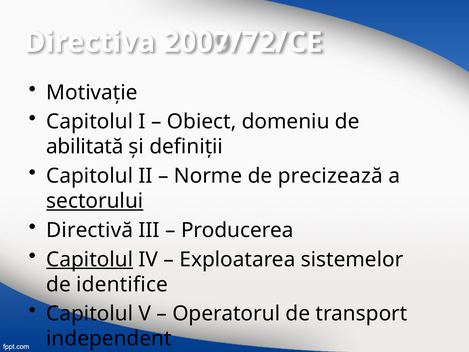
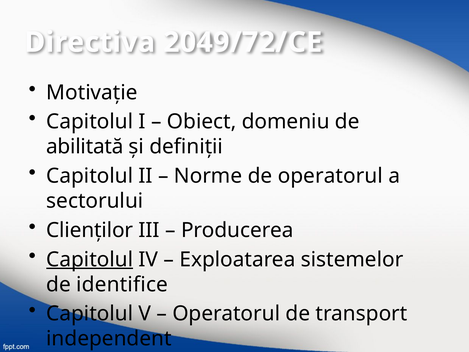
2007/72/CE: 2007/72/CE -> 2049/72/CE (243, 42)
de precizează: precizează -> operatorul (330, 176)
sectorului underline: present -> none (95, 201)
Directivă: Directivă -> Clienţilor (90, 230)
